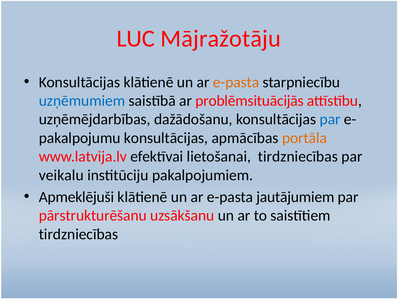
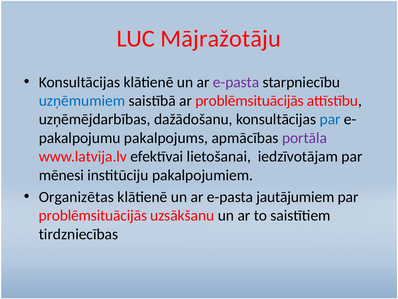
e-pasta colour: orange -> purple (236, 82)
konsultācijas: konsultācijas -> pakalpojums (166, 138)
portāla colour: orange -> purple (304, 138)
lietošanai tirdzniecības: tirdzniecības -> iedzīvotājam (298, 156)
veikalu: veikalu -> mēnesi (61, 175)
Apmeklējuši: Apmeklējuši -> Organizētas (76, 197)
pārstrukturēšanu: pārstrukturēšanu -> problēmsituācijās (93, 215)
